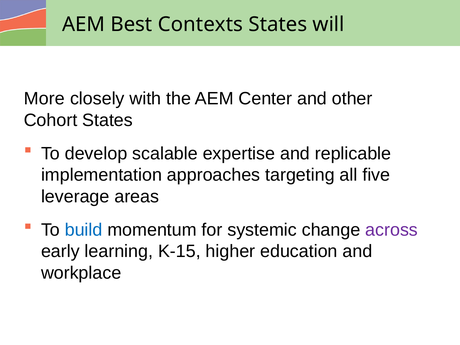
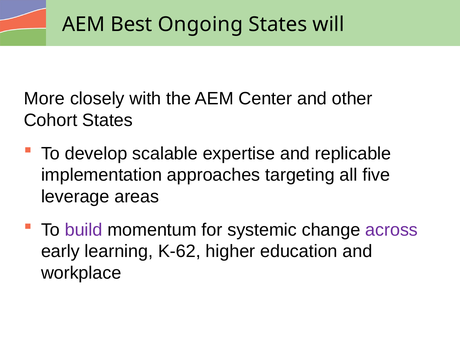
Contexts: Contexts -> Ongoing (200, 24)
build colour: blue -> purple (84, 230)
K-15: K-15 -> K-62 (179, 251)
